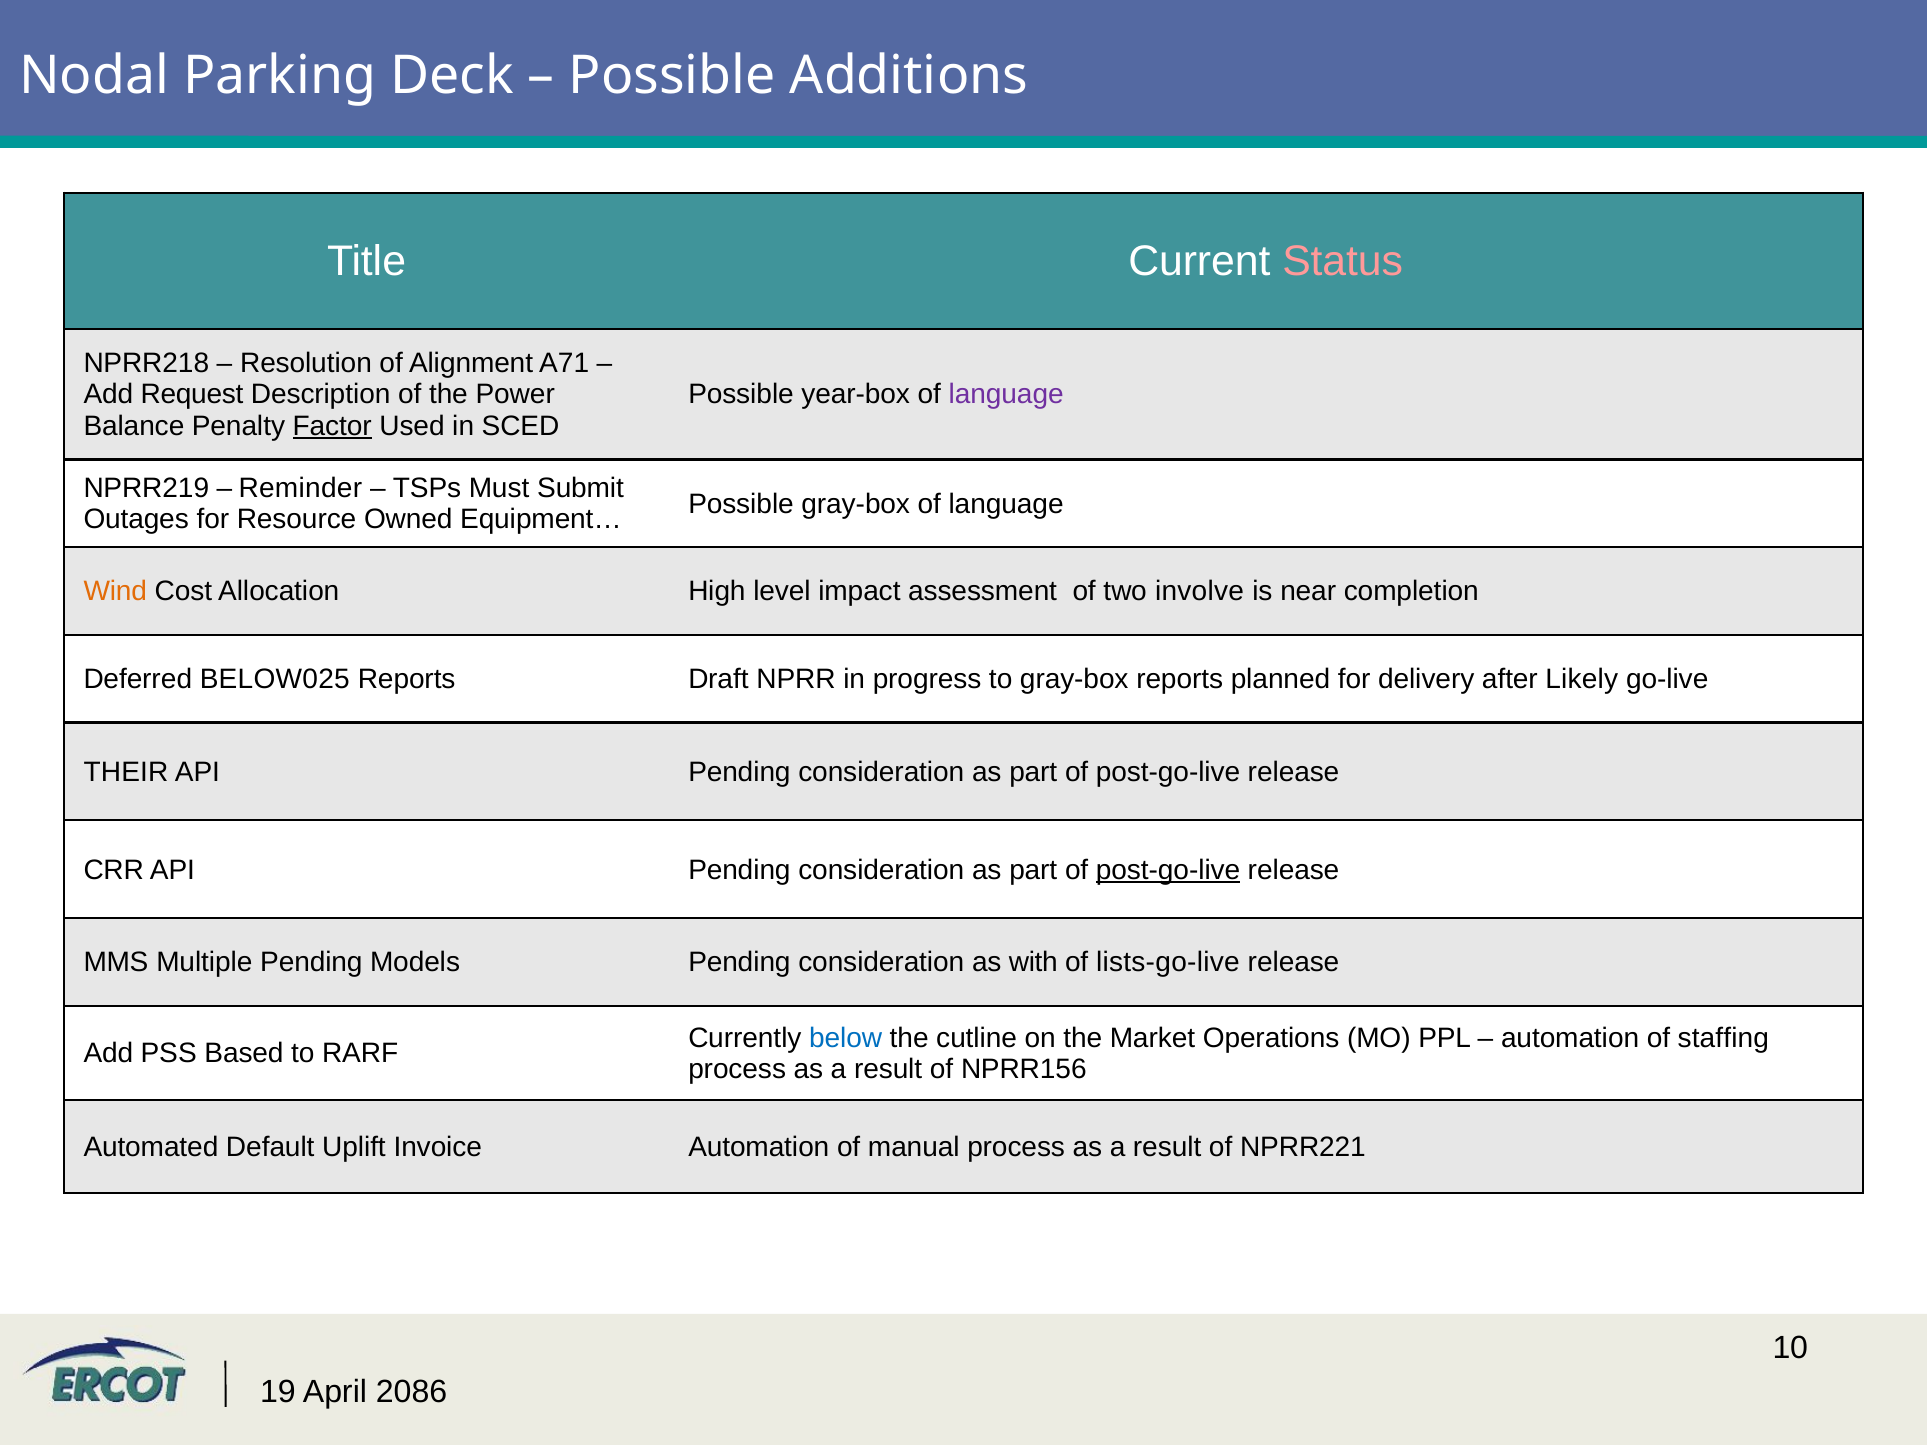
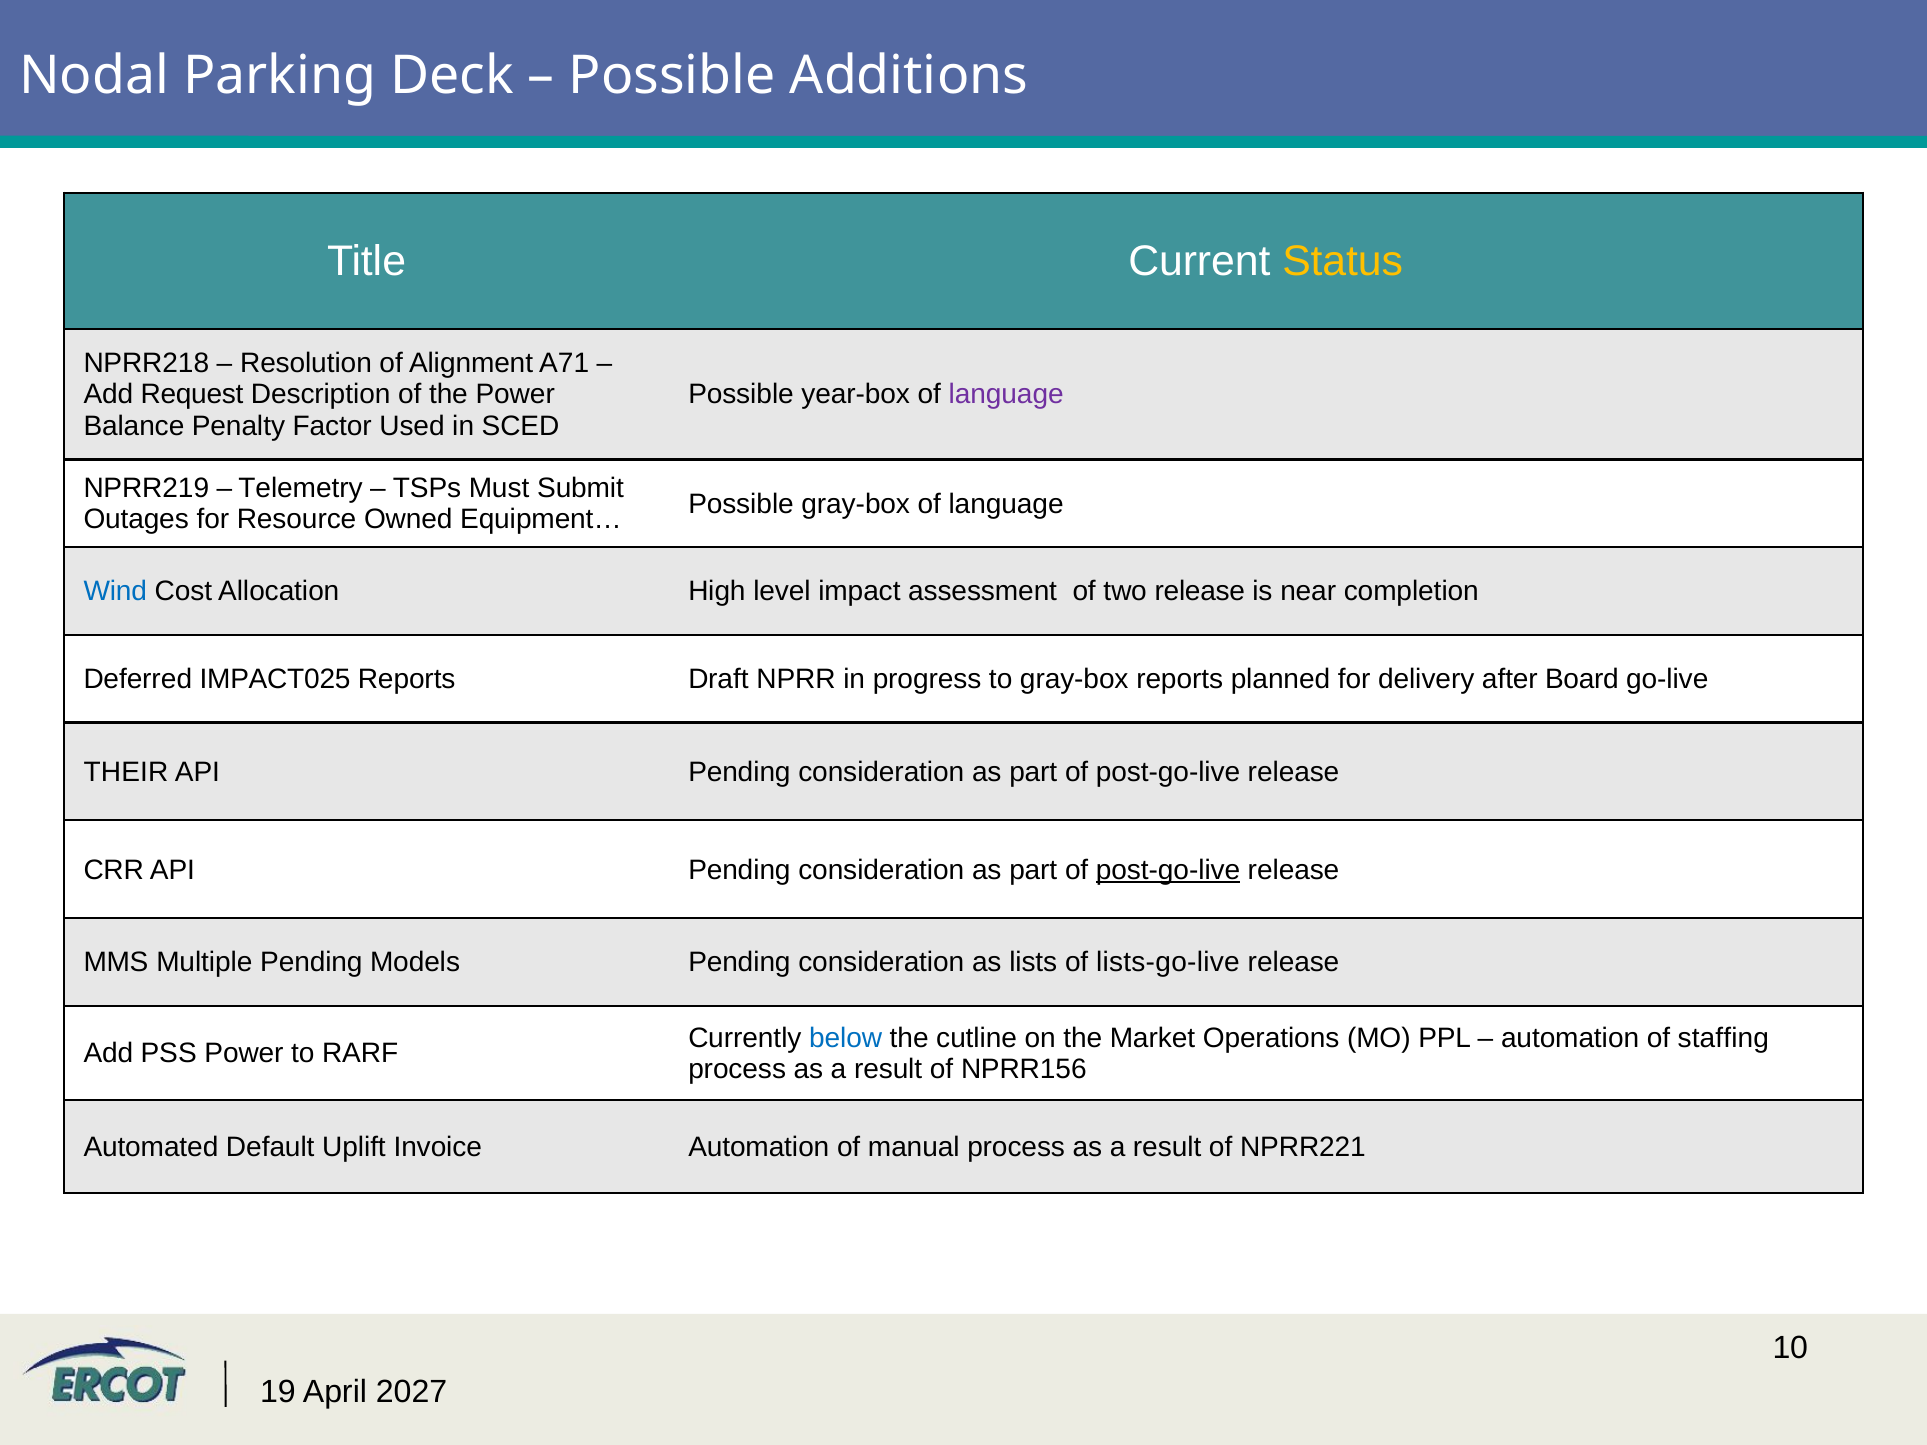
Status colour: pink -> yellow (1343, 261)
Factor underline: present -> none (332, 426)
Reminder: Reminder -> Telemetry (301, 488)
Wind colour: orange -> blue (115, 592)
two involve: involve -> release (1200, 592)
BELOW025: BELOW025 -> IMPACT025 (275, 679)
Likely: Likely -> Board (1582, 679)
with: with -> lists (1033, 963)
PSS Based: Based -> Power (244, 1054)
2086: 2086 -> 2027 (412, 1392)
